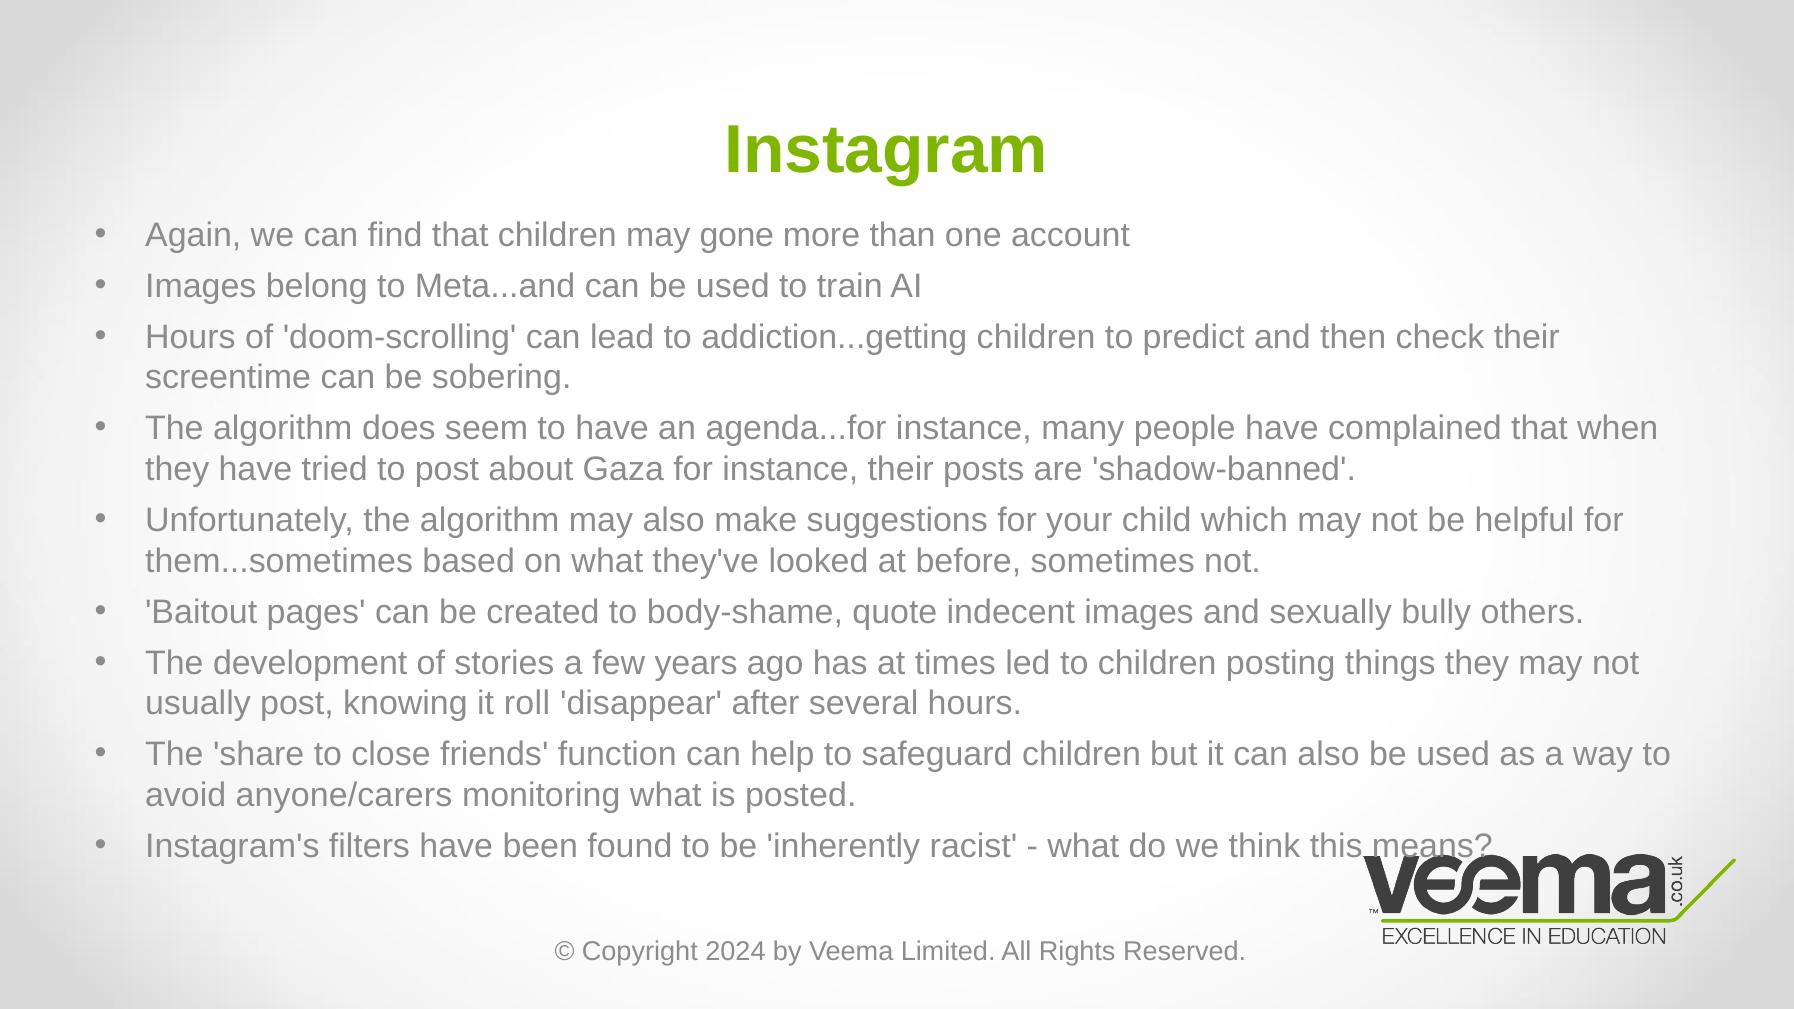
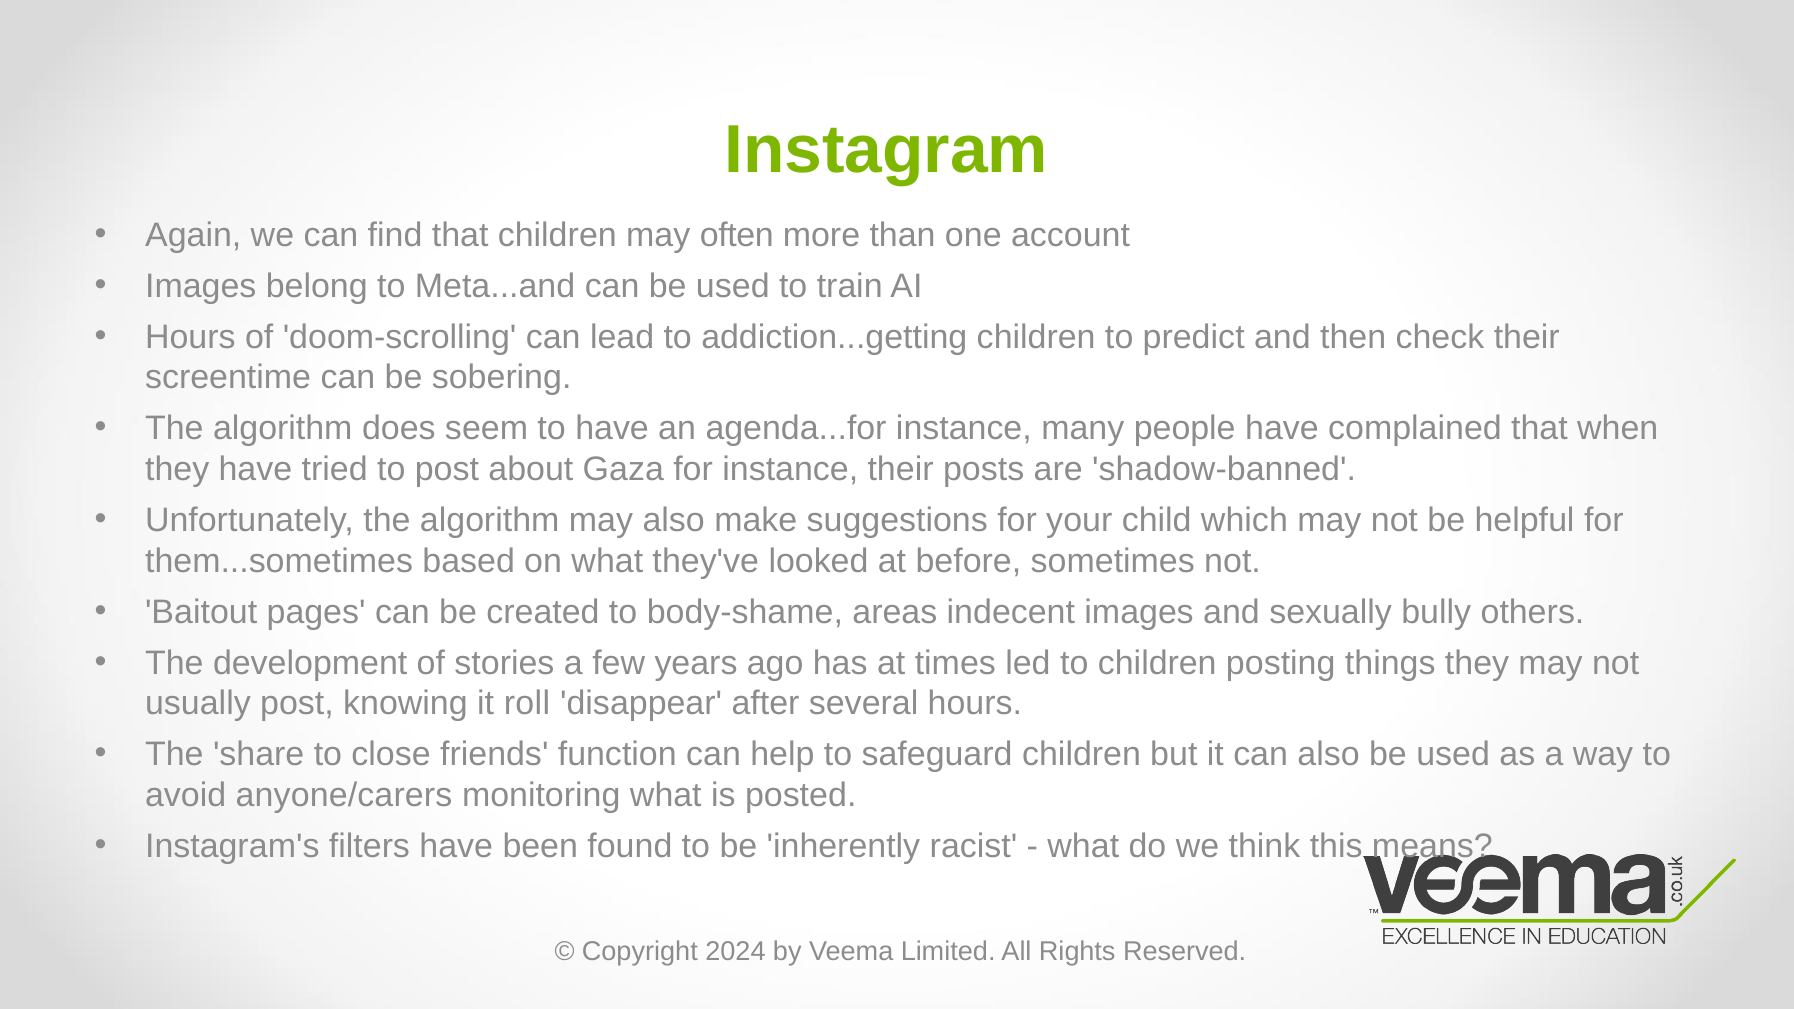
gone: gone -> often (737, 235)
quote: quote -> areas (895, 612)
